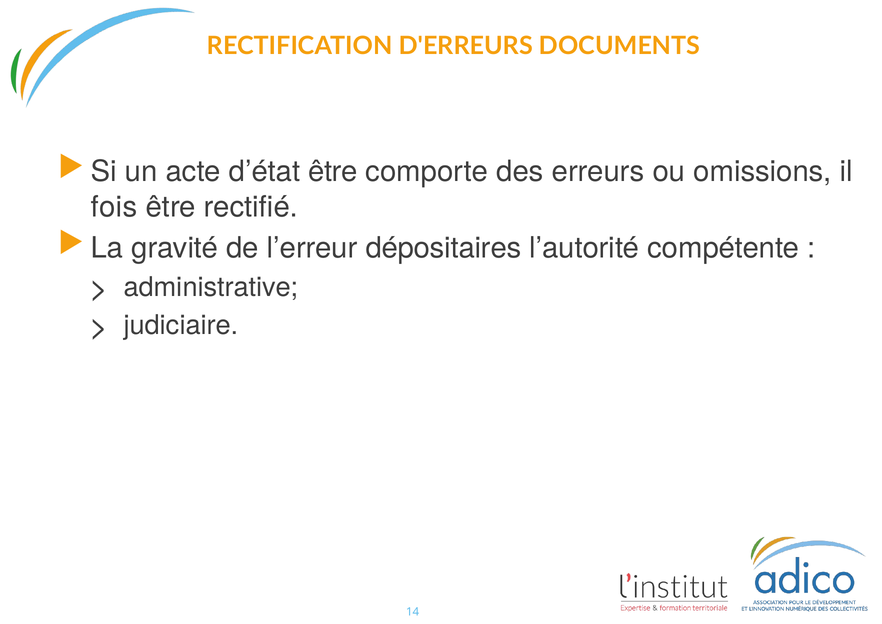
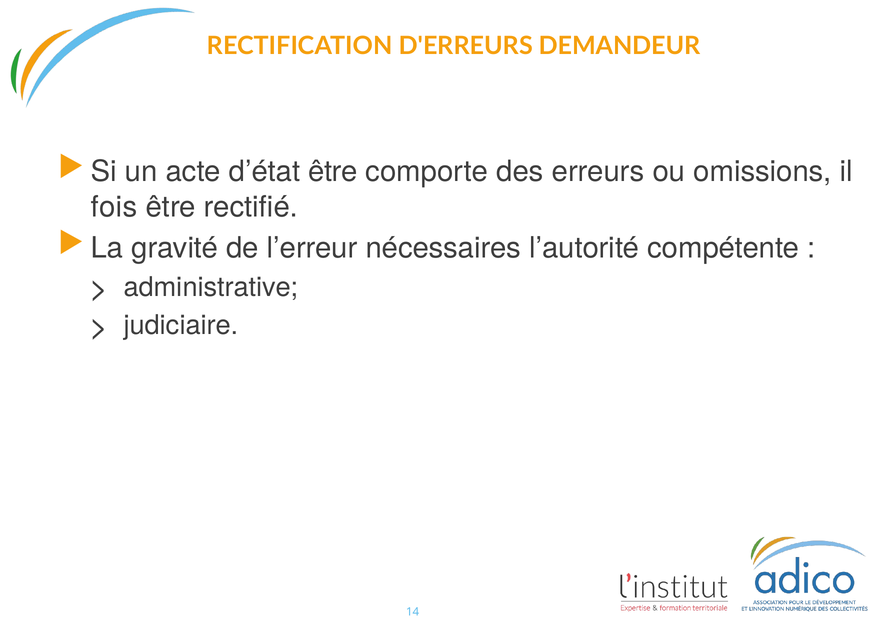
DOCUMENTS: DOCUMENTS -> DEMANDEUR (620, 46)
dépositaires: dépositaires -> nécessaires (443, 248)
